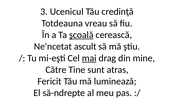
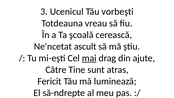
credinţă: credinţă -> vorbeşti (118, 12)
şcoală underline: present -> none (81, 35)
mine: mine -> ajute (144, 58)
